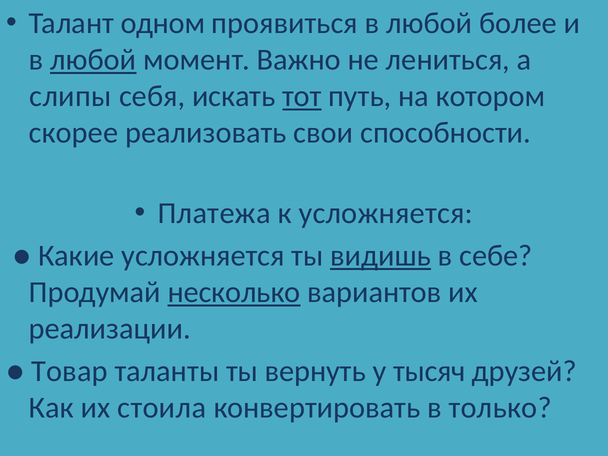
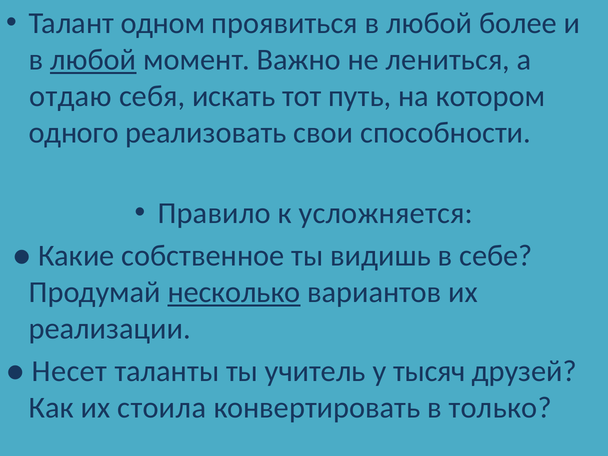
слипы: слипы -> отдаю (70, 96)
тот underline: present -> none (302, 96)
скорее: скорее -> одного (74, 133)
Платежа: Платежа -> Правило (214, 213)
Какие усложняется: усложняется -> собственное (203, 256)
видишь underline: present -> none (381, 256)
Товар: Товар -> Несет (69, 371)
вернуть: вернуть -> учитель (315, 371)
